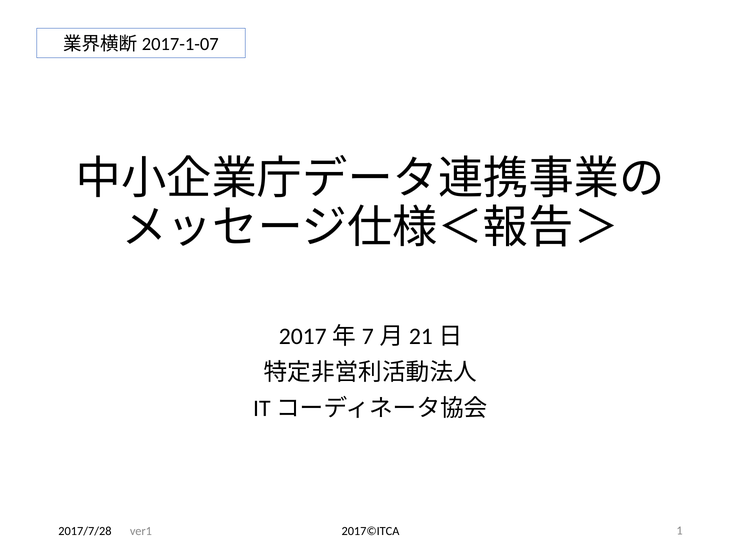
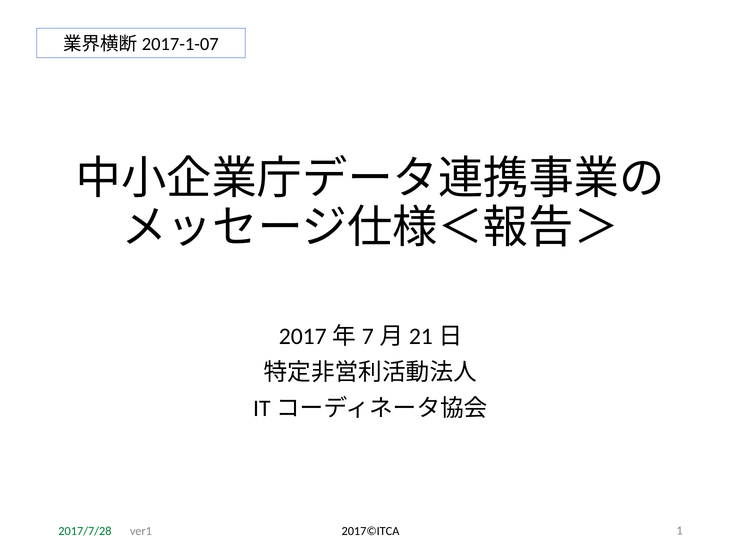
2017/7/28 colour: black -> green (85, 531)
